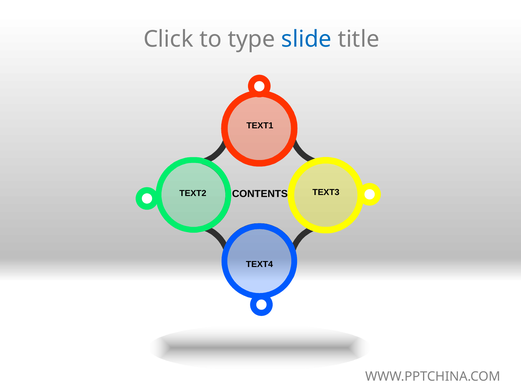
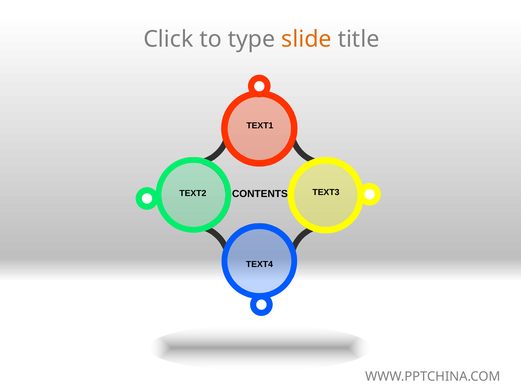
slide colour: blue -> orange (306, 39)
